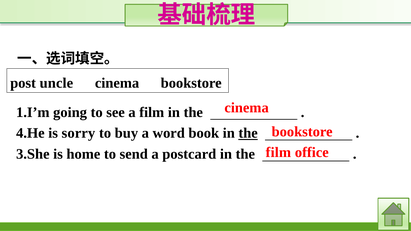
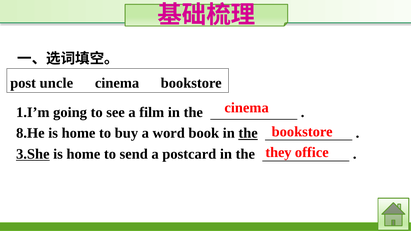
4.He: 4.He -> 8.He (30, 133)
sorry: sorry -> home (79, 133)
film: film -> they (278, 152)
3.She underline: none -> present (33, 154)
